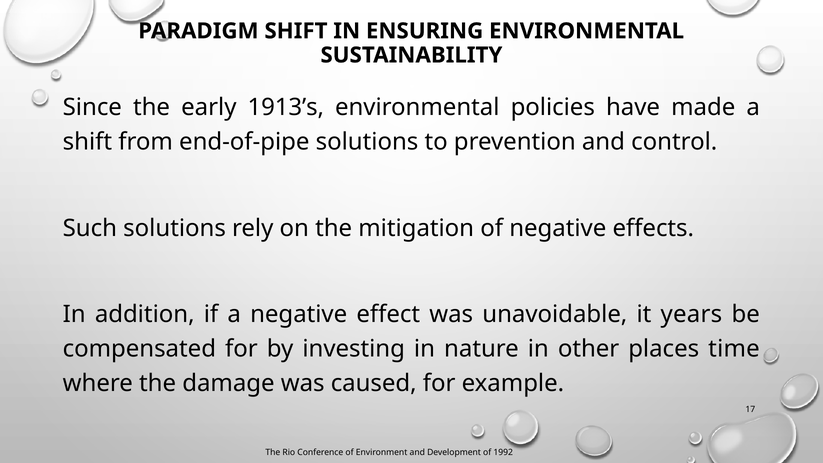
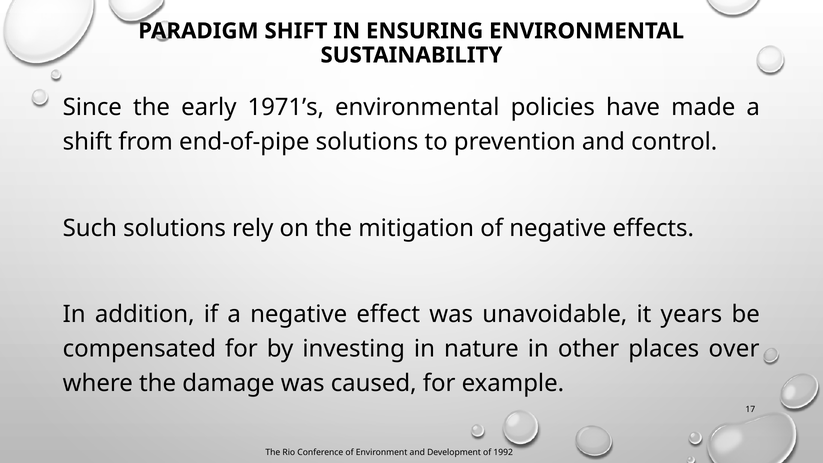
1913’s: 1913’s -> 1971’s (286, 108)
time: time -> over (734, 349)
